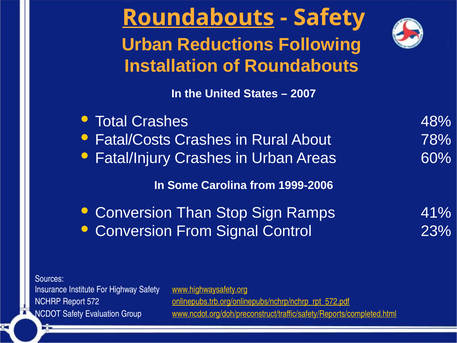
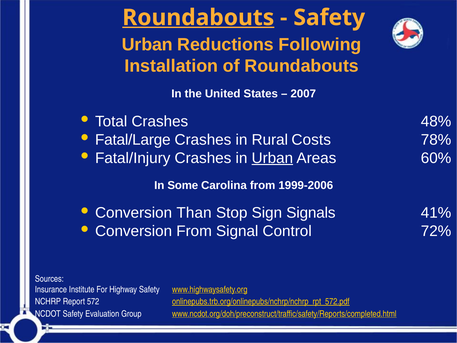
Fatal/Costs: Fatal/Costs -> Fatal/Large (133, 140)
About: About -> Costs (311, 140)
Urban underline: none -> present (272, 158)
Ramps: Ramps -> Signals (311, 213)
23%: 23% -> 72% (436, 231)
